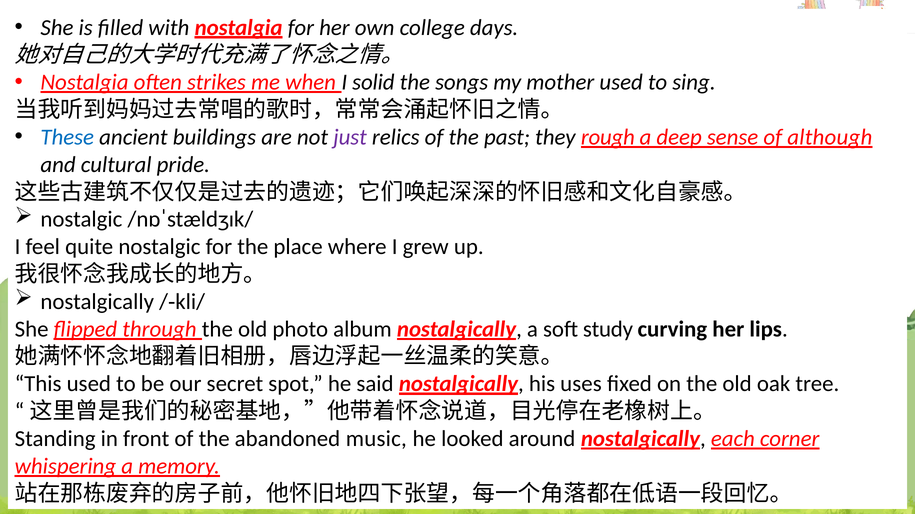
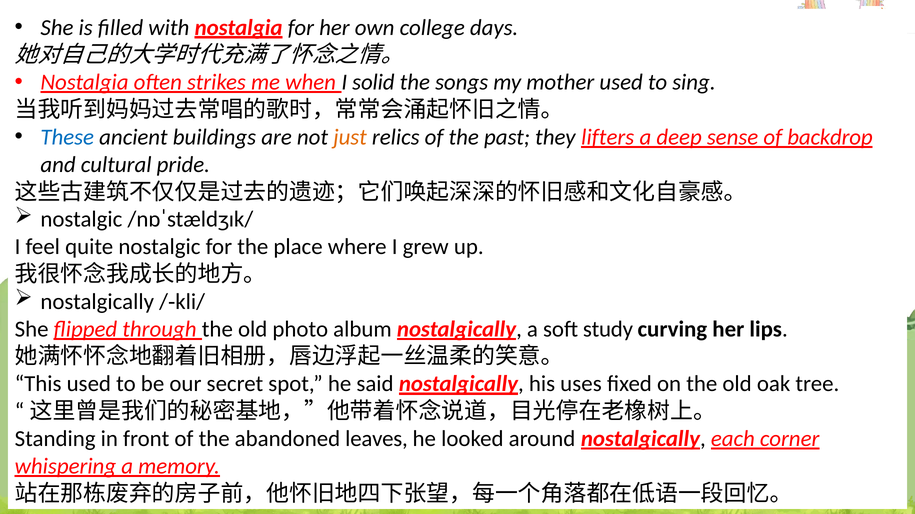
just colour: purple -> orange (350, 137)
rough: rough -> lifters (608, 137)
although: although -> backdrop (830, 137)
music: music -> leaves (377, 439)
